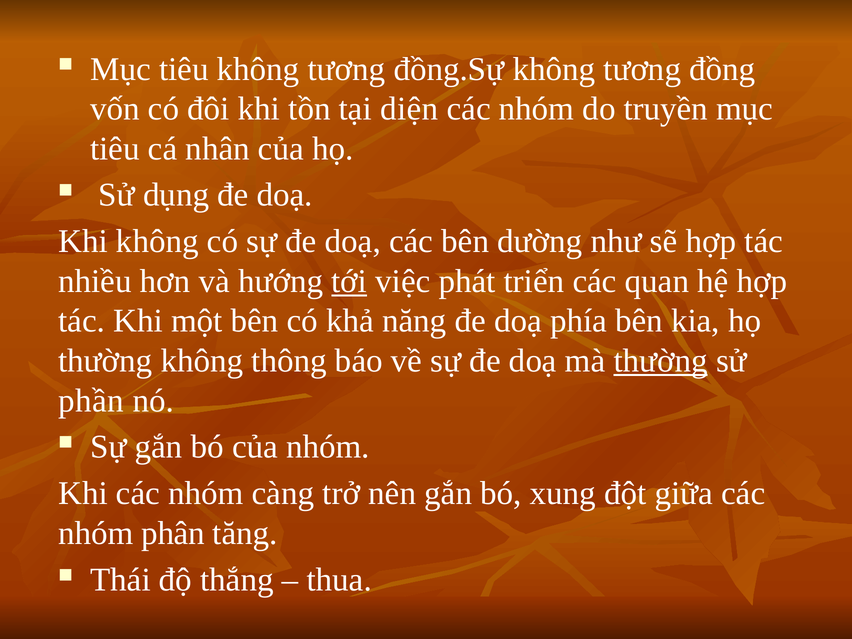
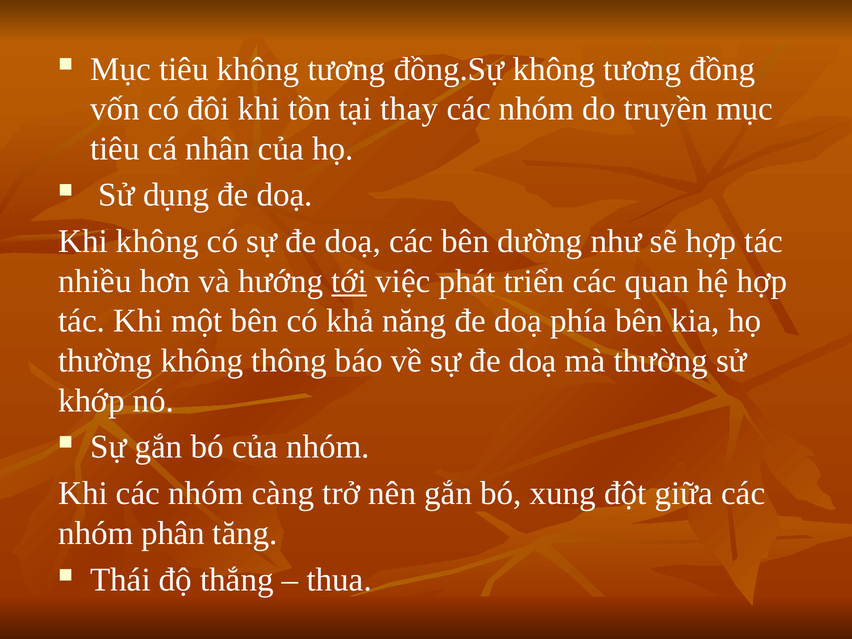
diện: diện -> thay (409, 109)
thường underline: present -> none (661, 361)
phần: phần -> khớp (91, 401)
